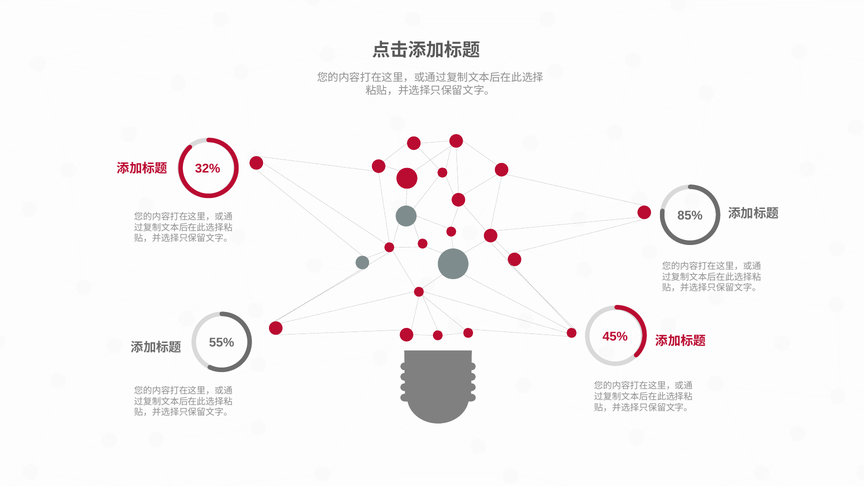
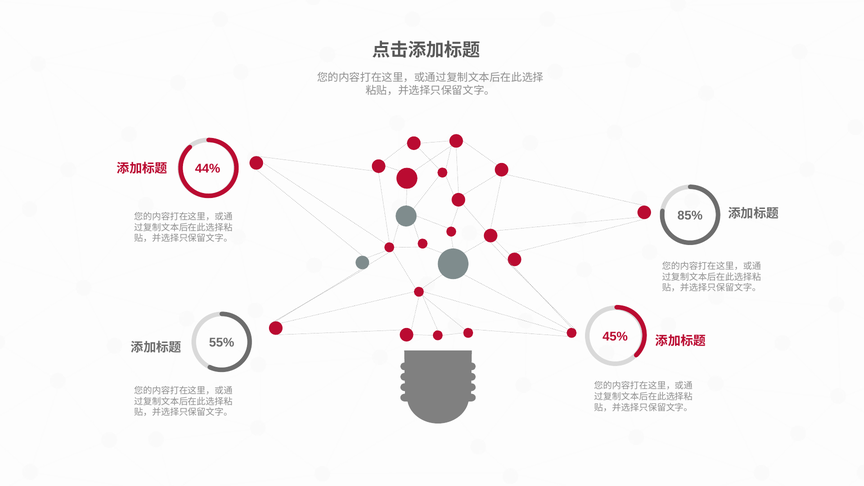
32%: 32% -> 44% (208, 169)
